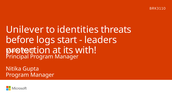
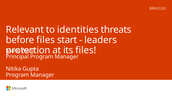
Unilever: Unilever -> Relevant (25, 30)
before logs: logs -> files (46, 40)
its with: with -> files (86, 50)
